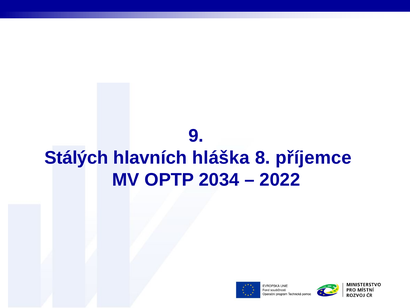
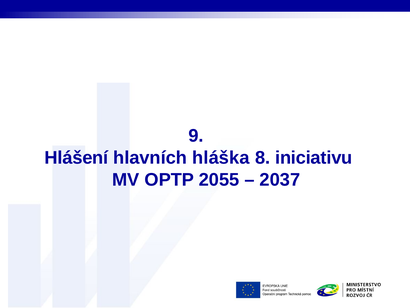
Stálých: Stálých -> Hlášení (76, 158)
příjemce: příjemce -> iniciativu (314, 158)
2034: 2034 -> 2055 (219, 179)
2022: 2022 -> 2037 (280, 179)
